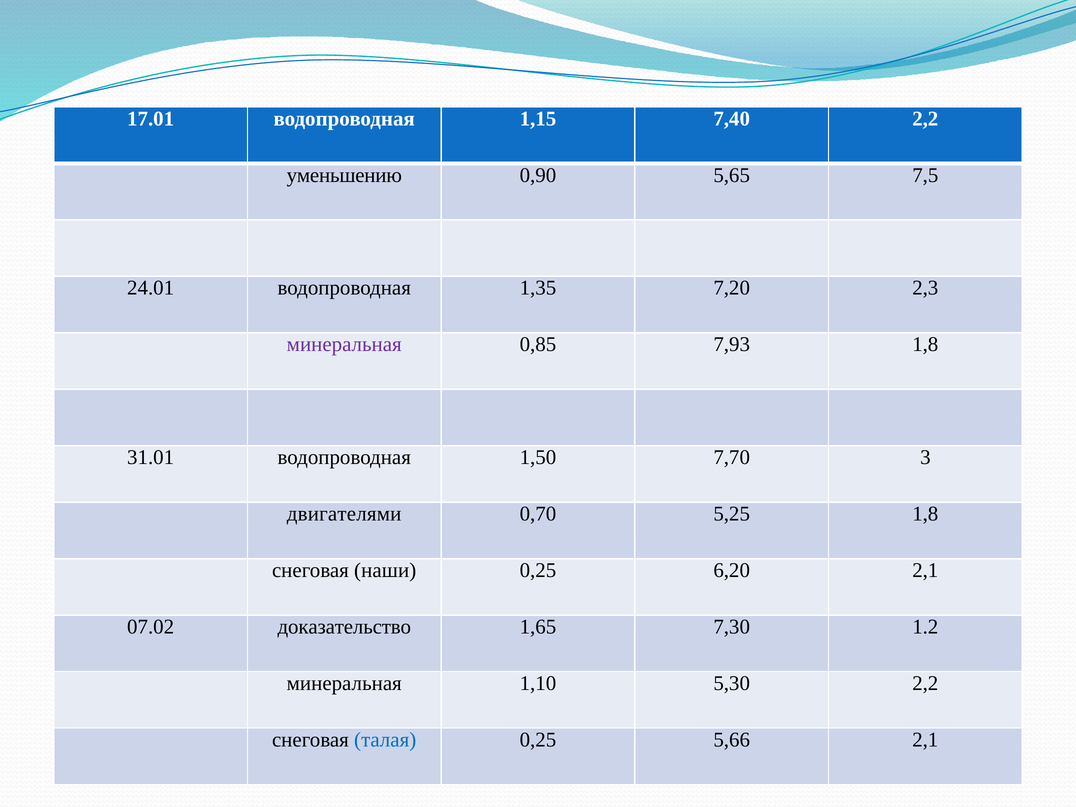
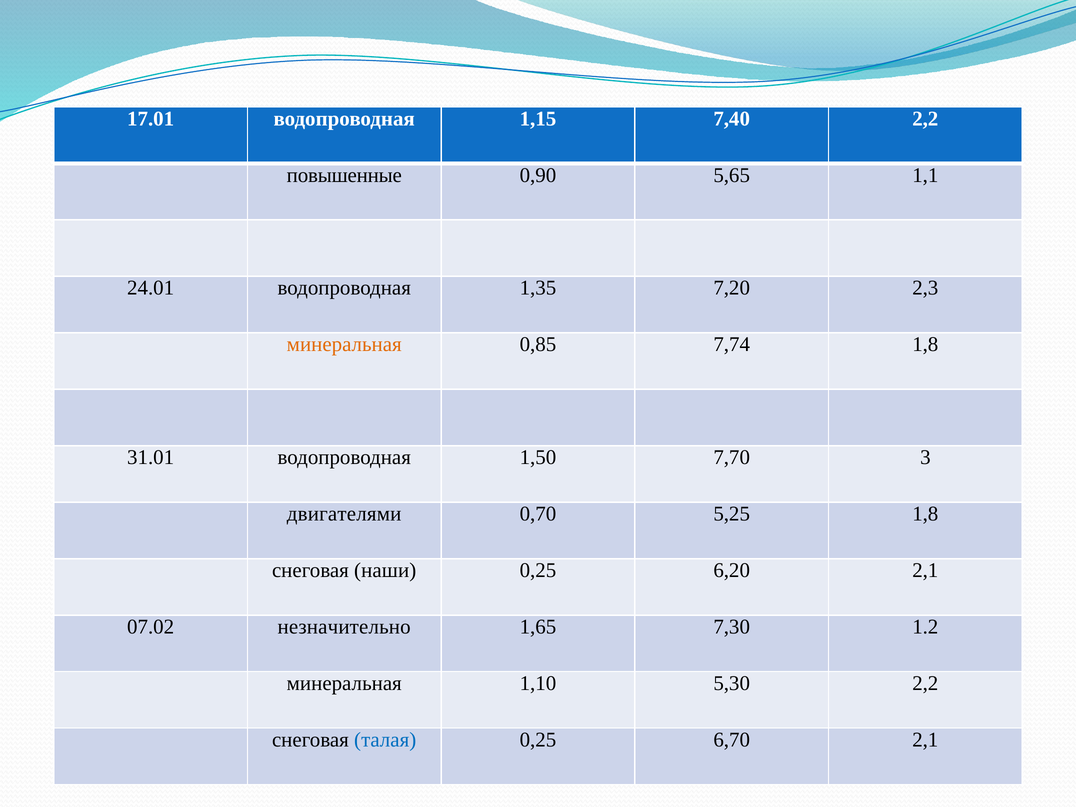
уменьшению: уменьшению -> повышенные (344, 175)
7,5: 7,5 -> 1,1 (925, 175)
минеральная colour: purple -> orange (344, 345)
7,93: 7,93 -> 7,74 (732, 345)
доказательство: доказательство -> незначительно (344, 627)
5,66: 5,66 -> 6,70 (732, 740)
